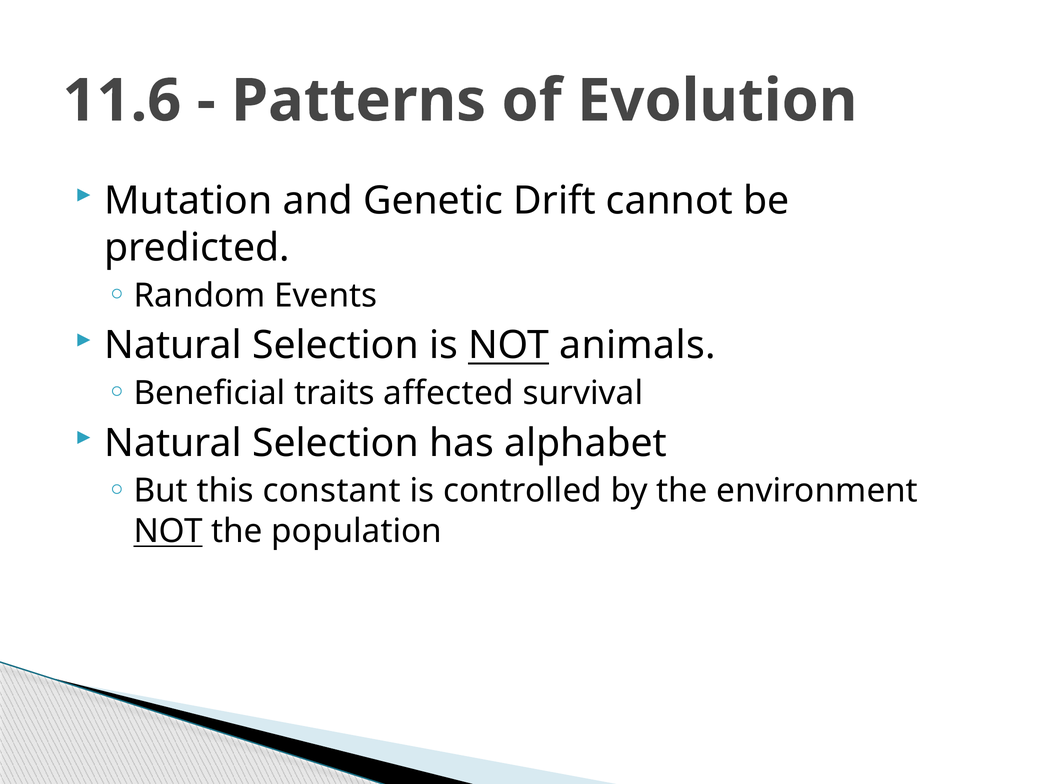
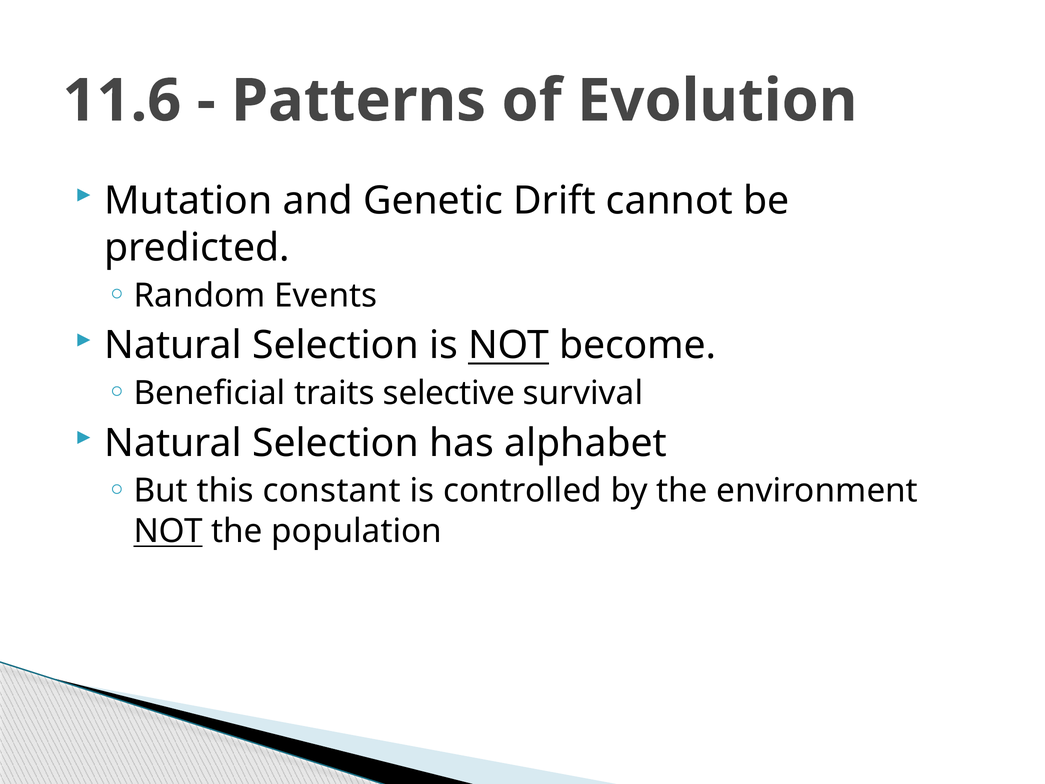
animals: animals -> become (638, 345)
affected: affected -> selective (449, 393)
